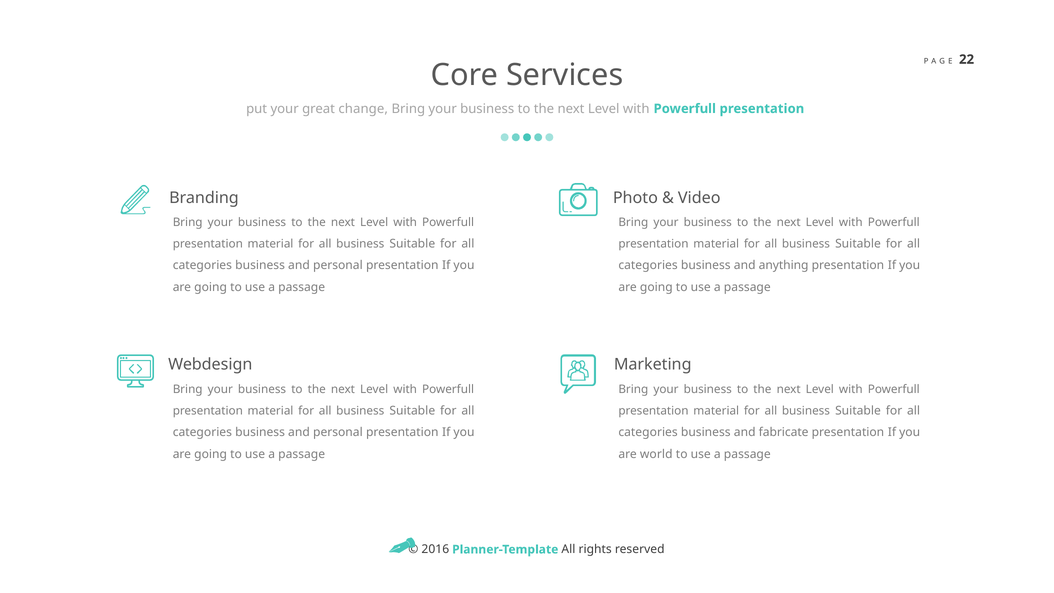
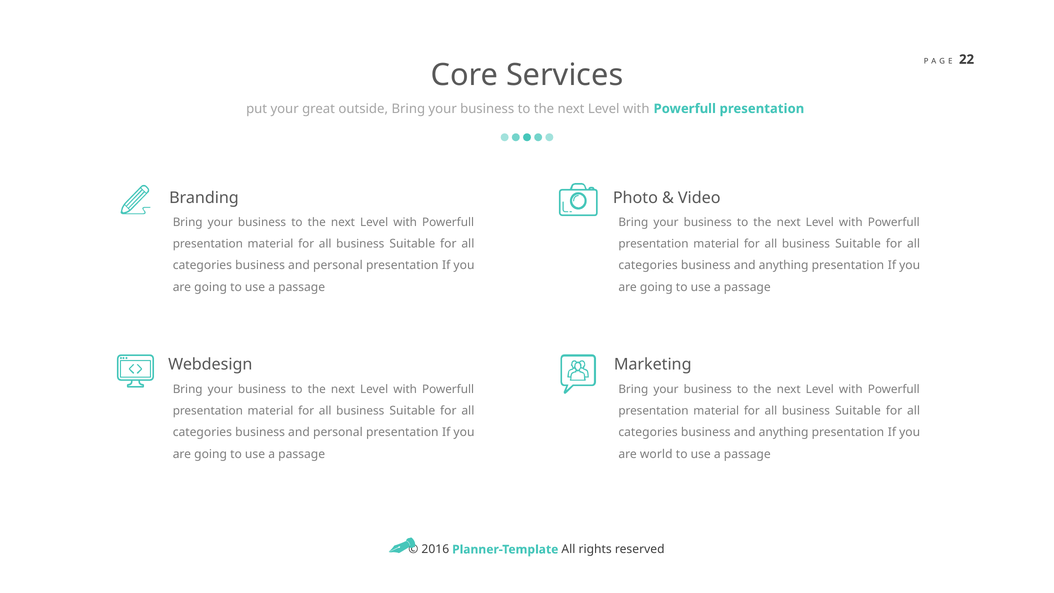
change: change -> outside (363, 109)
fabricate: fabricate -> anything (784, 432)
